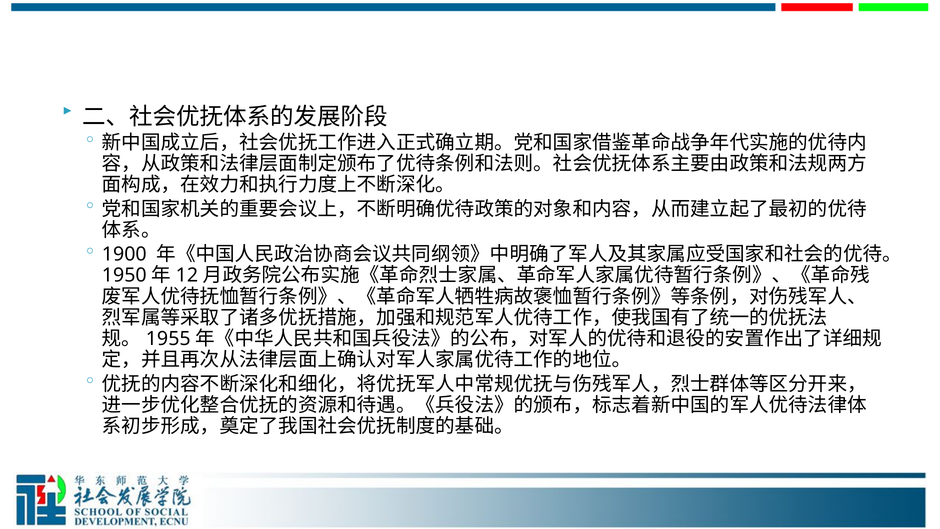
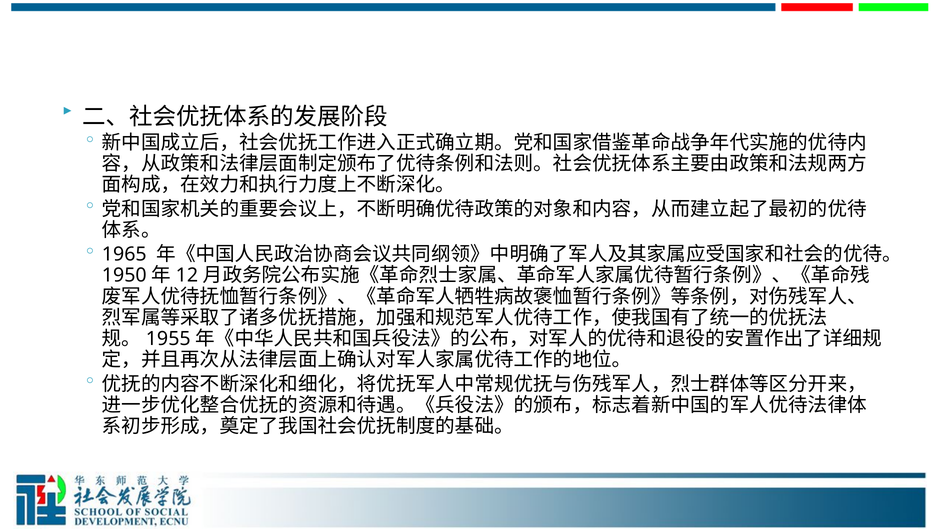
1900: 1900 -> 1965 (124, 254)
